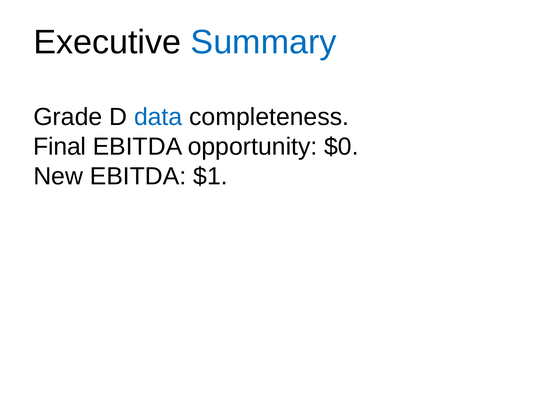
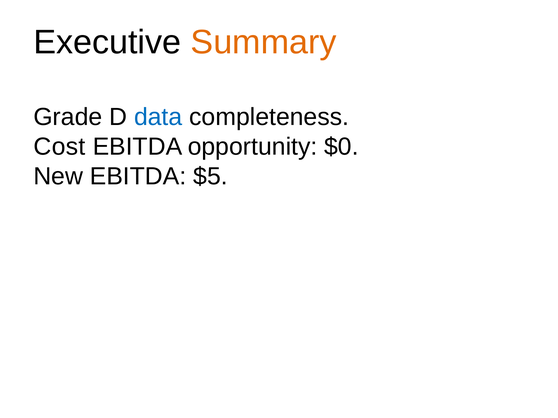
Summary colour: blue -> orange (264, 42)
Final: Final -> Cost (59, 147)
$1: $1 -> $5 (211, 177)
